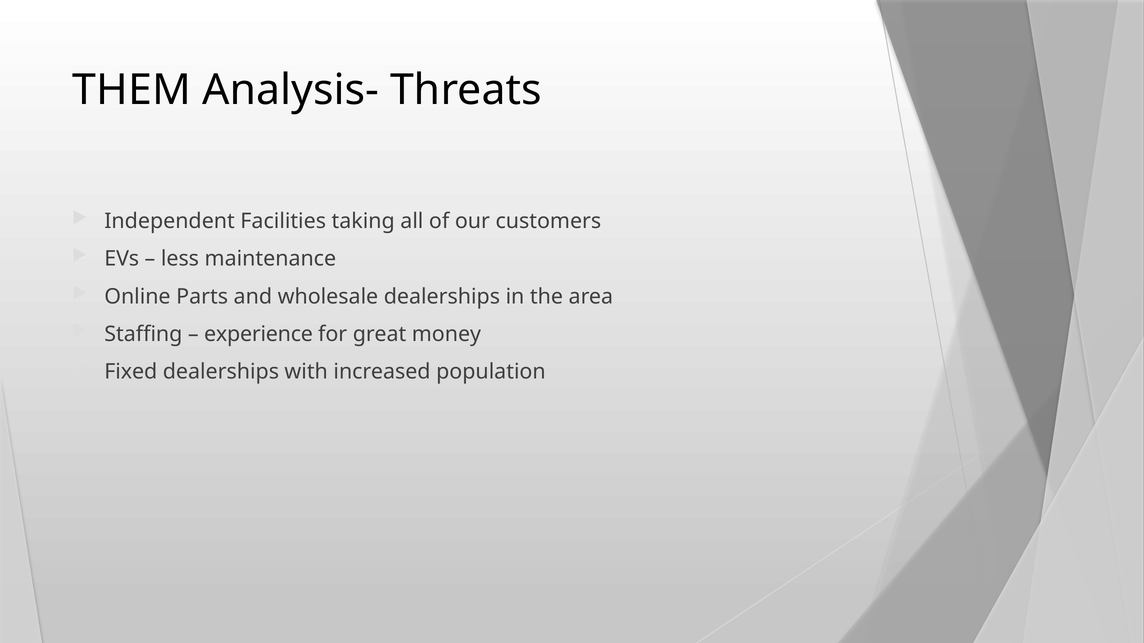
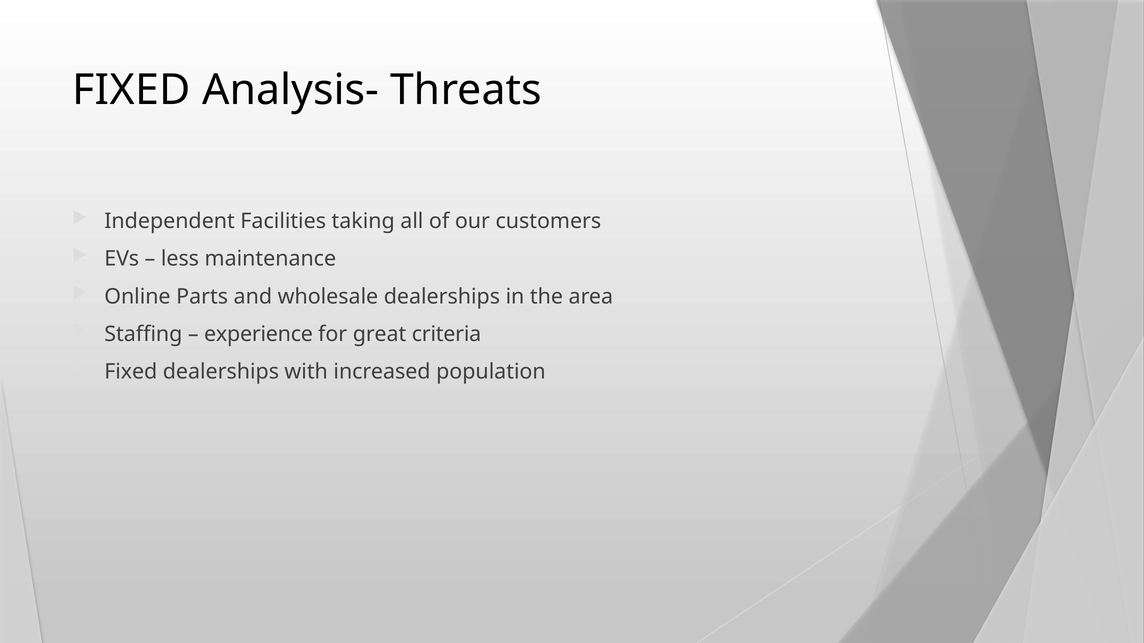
THEM: THEM -> FIXED (131, 90)
money: money -> criteria (447, 334)
